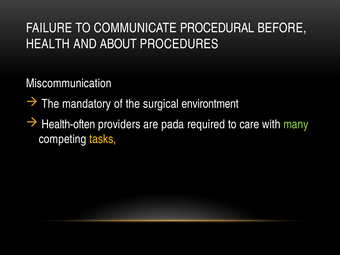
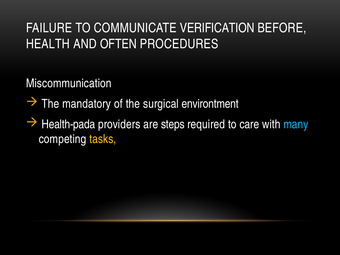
PROCEDURAL: PROCEDURAL -> VERIFICATION (217, 28)
ABOUT: ABOUT -> OFTEN (118, 44)
Health-often: Health-often -> Health-pada (68, 124)
pada: pada -> steps (173, 124)
many colour: light green -> light blue (296, 124)
